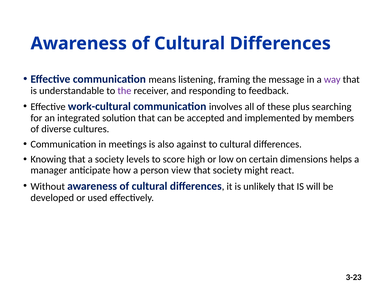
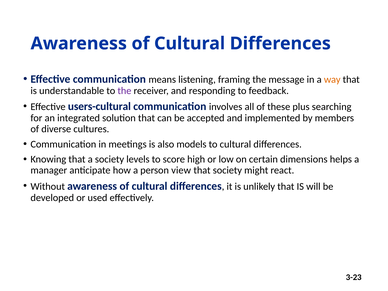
way colour: purple -> orange (332, 79)
work-cultural: work-cultural -> users-cultural (99, 106)
against: against -> models (191, 144)
